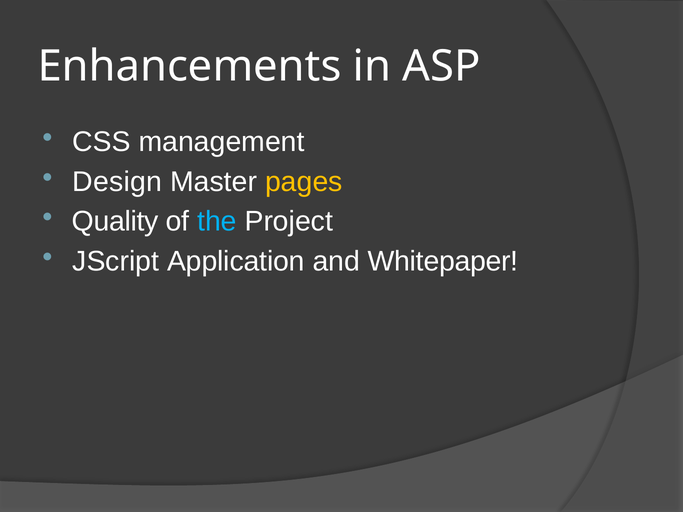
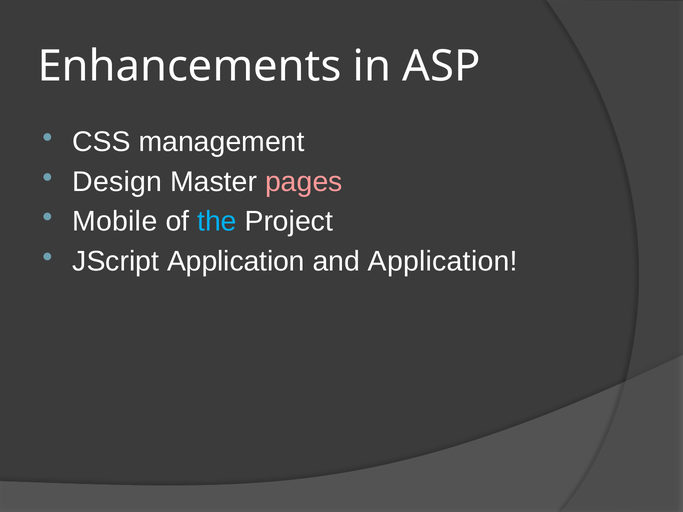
pages colour: yellow -> pink (304, 182)
Quality: Quality -> Mobile (115, 222)
and Whitepaper: Whitepaper -> Application (443, 261)
